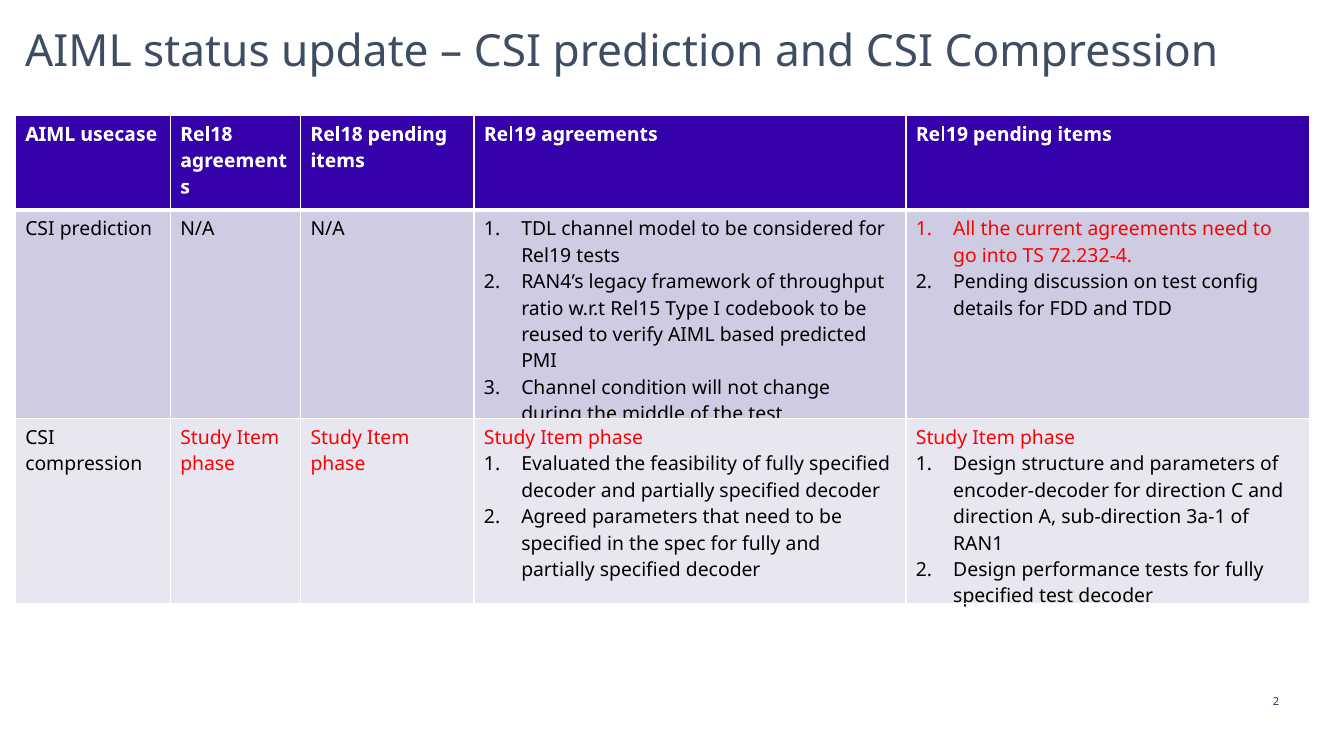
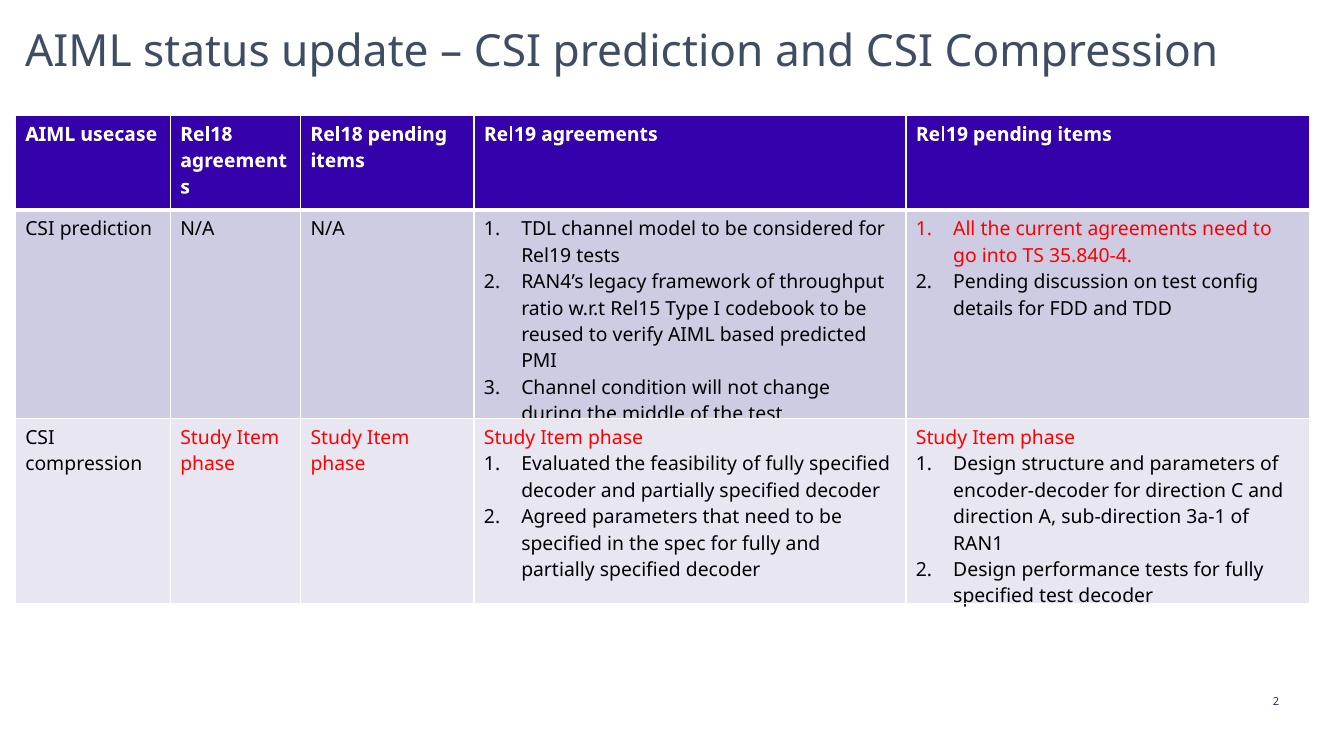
72.232-4: 72.232-4 -> 35.840-4 (1091, 256)
